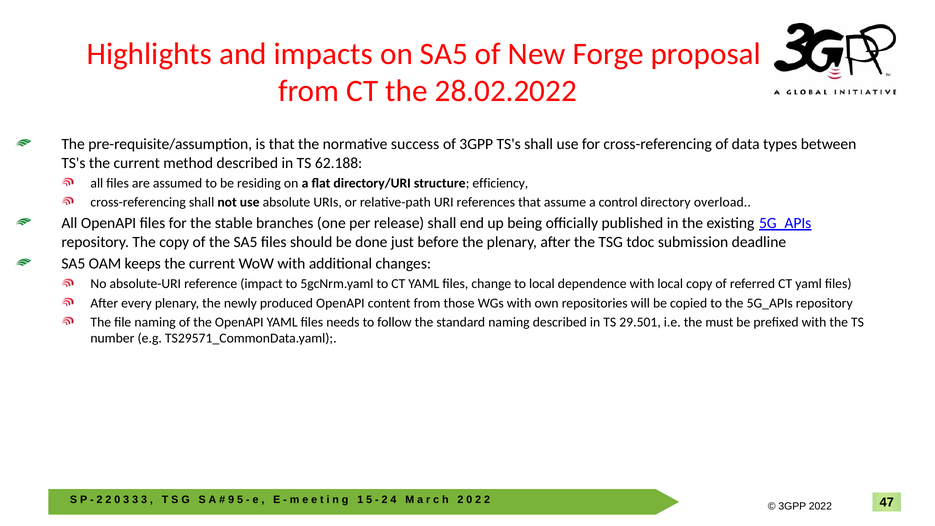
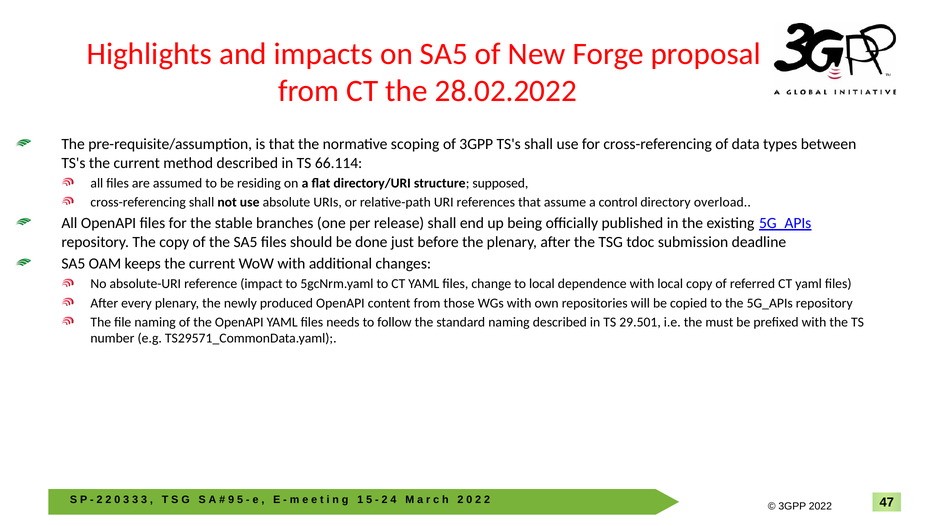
success: success -> scoping (415, 144)
62.188: 62.188 -> 66.114 (339, 163)
efficiency: efficiency -> supposed (500, 183)
